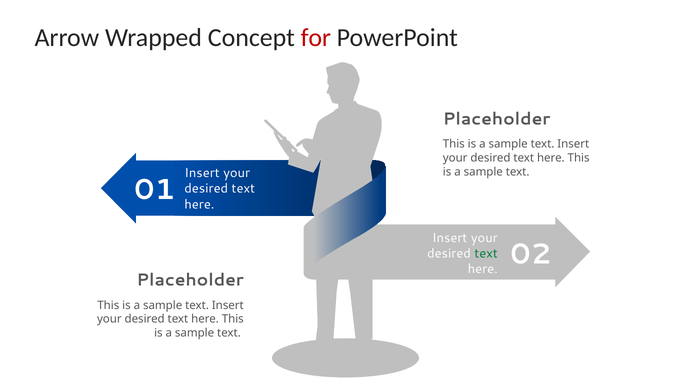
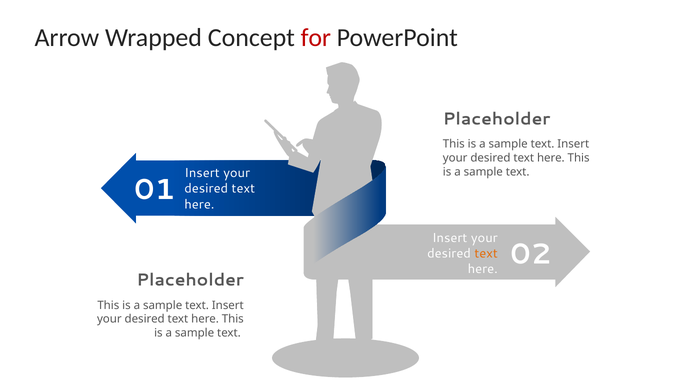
text colour: green -> orange (486, 253)
